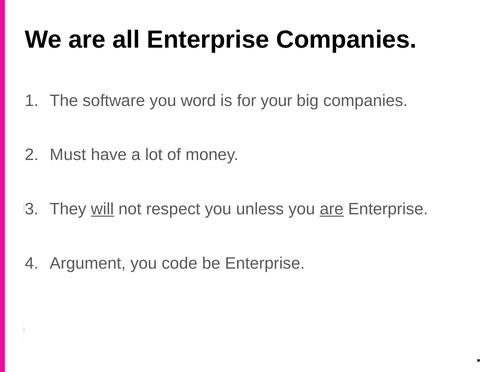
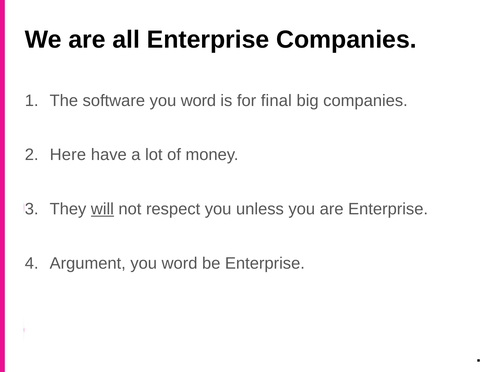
your: your -> final (276, 101)
Must: Must -> Here (68, 155)
are underline: present -> none (332, 209)
code: code -> word (180, 263)
